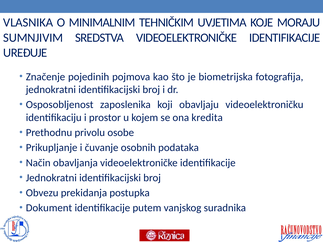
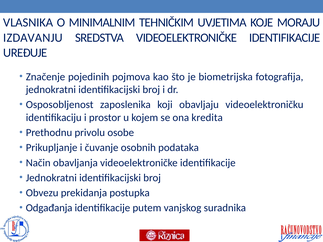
SUMNJIVIM: SUMNJIVIM -> IZDAVANJU (33, 38)
Dokument: Dokument -> Odgađanja (49, 208)
